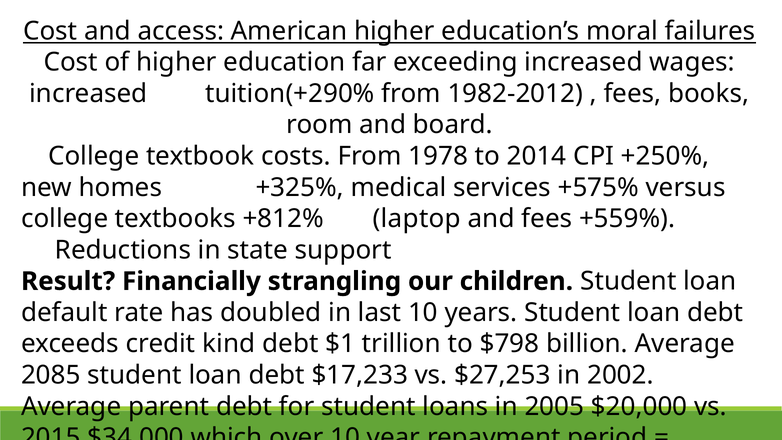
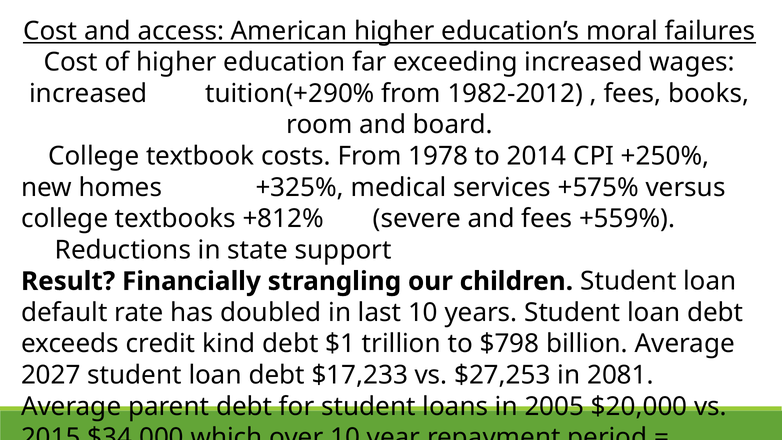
laptop: laptop -> severe (417, 219)
2085: 2085 -> 2027 (51, 375)
2002: 2002 -> 2081 (620, 375)
